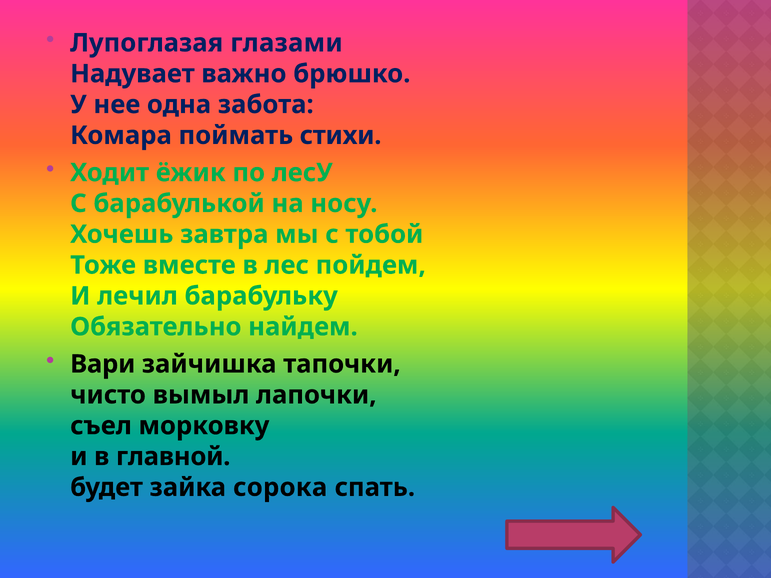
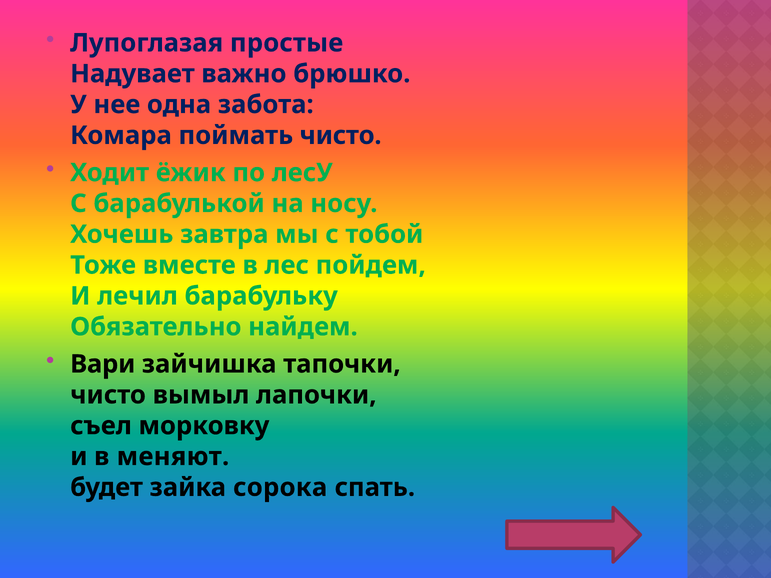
глазами: глазами -> простые (287, 43)
поймать стихи: стихи -> чисто (341, 136)
главной: главной -> меняют (173, 457)
